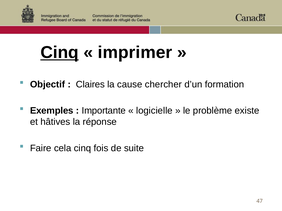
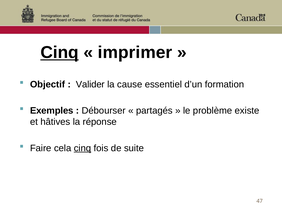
Claires: Claires -> Valider (90, 85)
chercher: chercher -> essentiel (163, 85)
Importante: Importante -> Débourser (104, 111)
logicielle: logicielle -> partagés (154, 111)
cinq underline: none -> present (82, 148)
